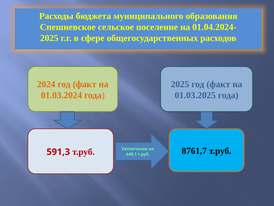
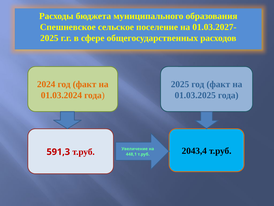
01.04.2024-: 01.04.2024- -> 01.03.2027- (214, 27)
8761,7: 8761,7 -> 2043,4 (194, 150)
